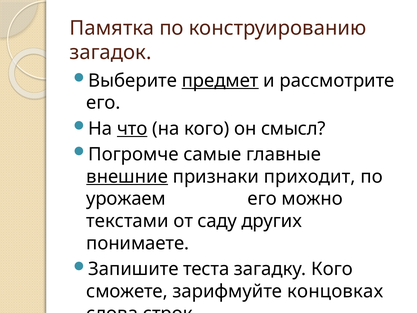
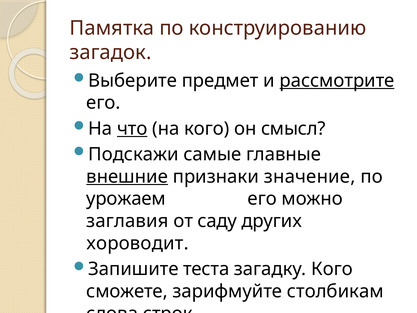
предмет underline: present -> none (220, 81)
рассмотрите underline: none -> present (337, 81)
Погромче: Погромче -> Подскажи (133, 154)
приходит: приходит -> значение (310, 176)
текстами: текстами -> заглавия (127, 221)
понимаете: понимаете -> хороводит (138, 243)
концовках: концовках -> столбикам (335, 291)
